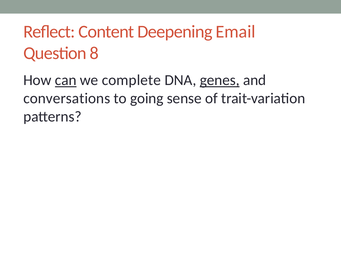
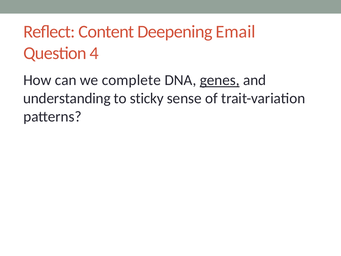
8: 8 -> 4 (94, 53)
can underline: present -> none (66, 80)
conversations: conversations -> understanding (67, 98)
going: going -> sticky (147, 98)
